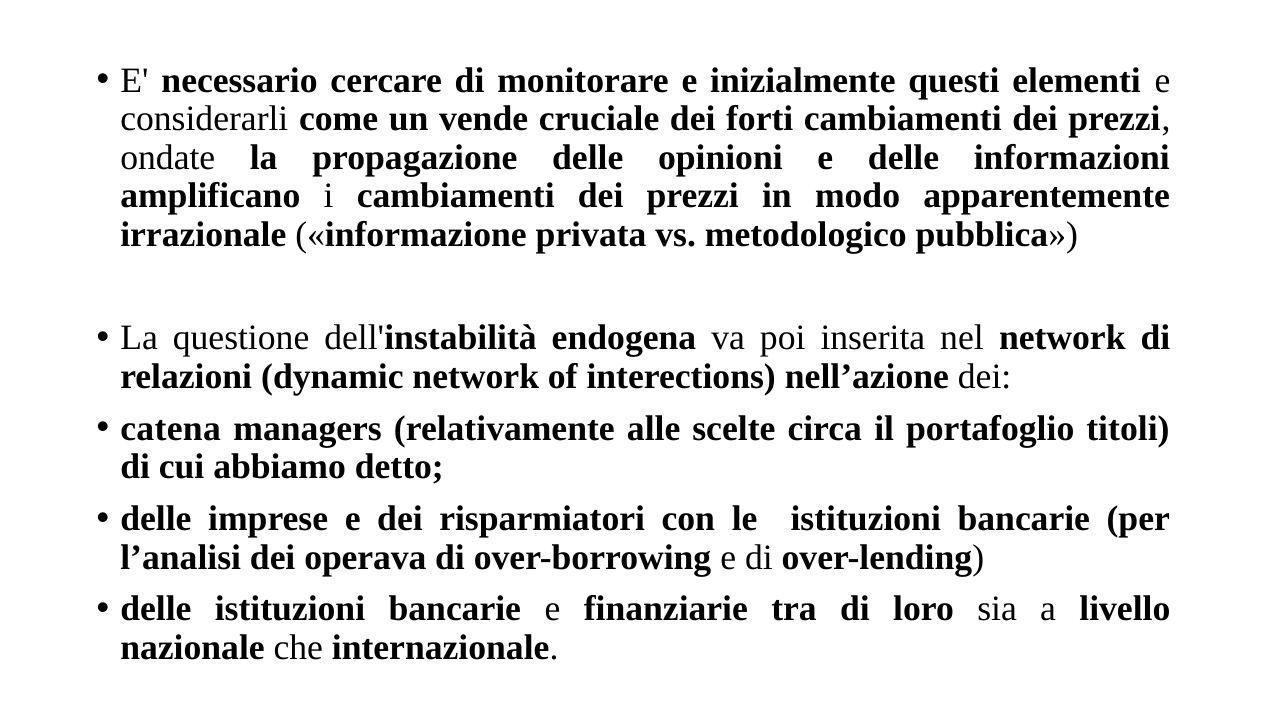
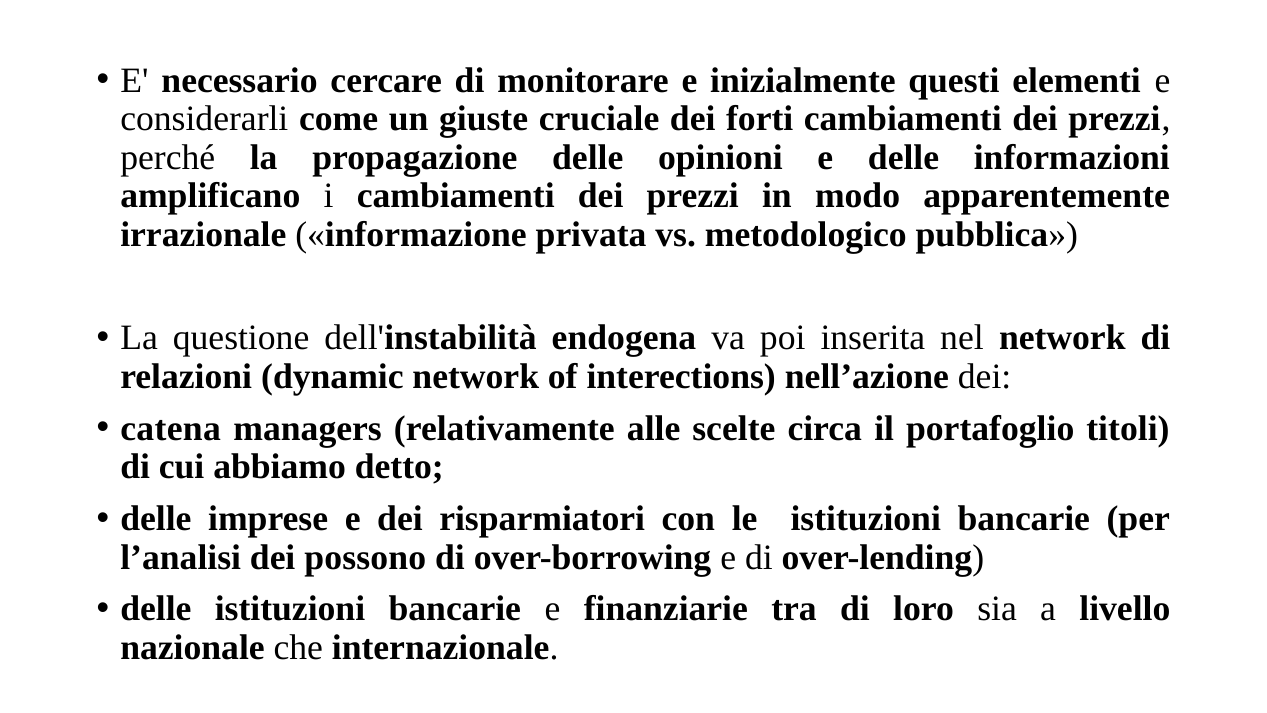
vende: vende -> giuste (484, 119)
ondate: ondate -> perché (168, 158)
operava: operava -> possono (365, 557)
